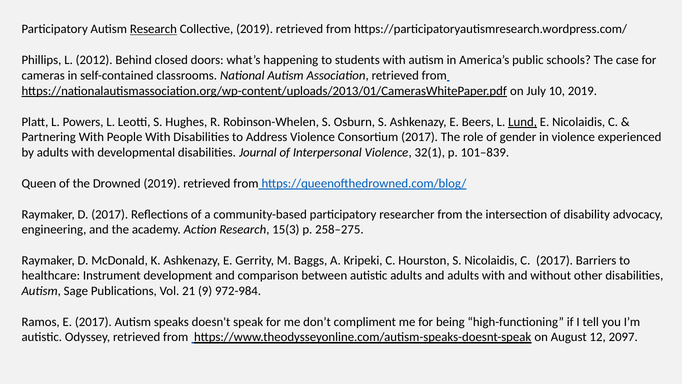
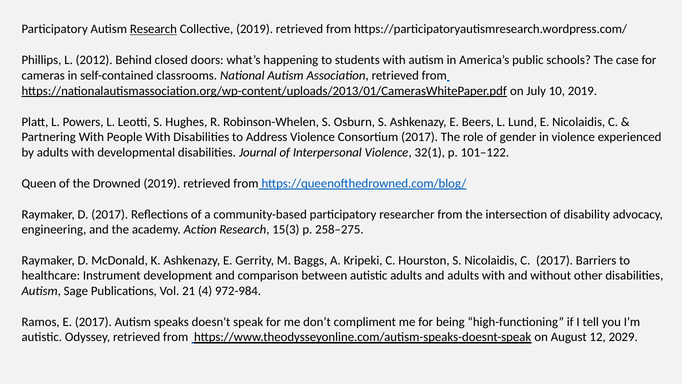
Lund underline: present -> none (523, 122)
101–839: 101–839 -> 101–122 (485, 152)
9: 9 -> 4 (205, 291)
2097: 2097 -> 2029 (623, 337)
